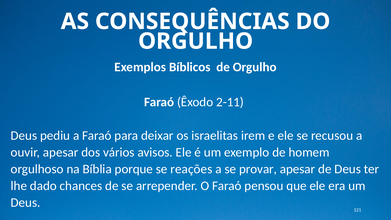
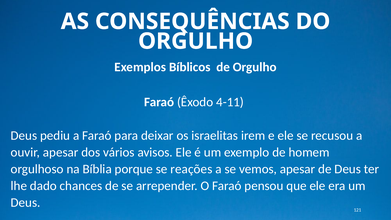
2-11: 2-11 -> 4-11 (230, 102)
provar: provar -> vemos (258, 169)
